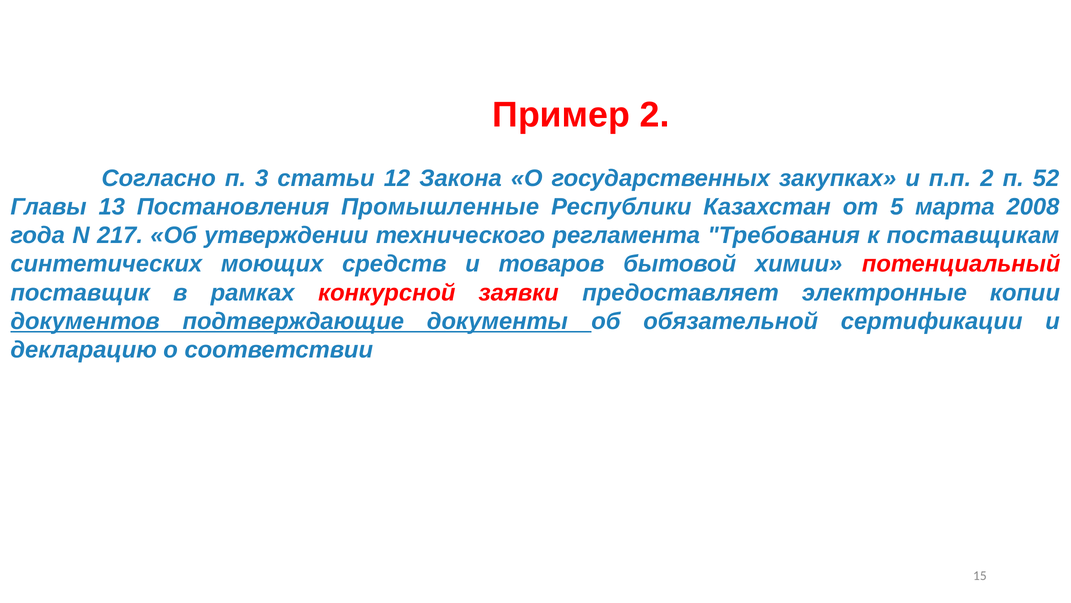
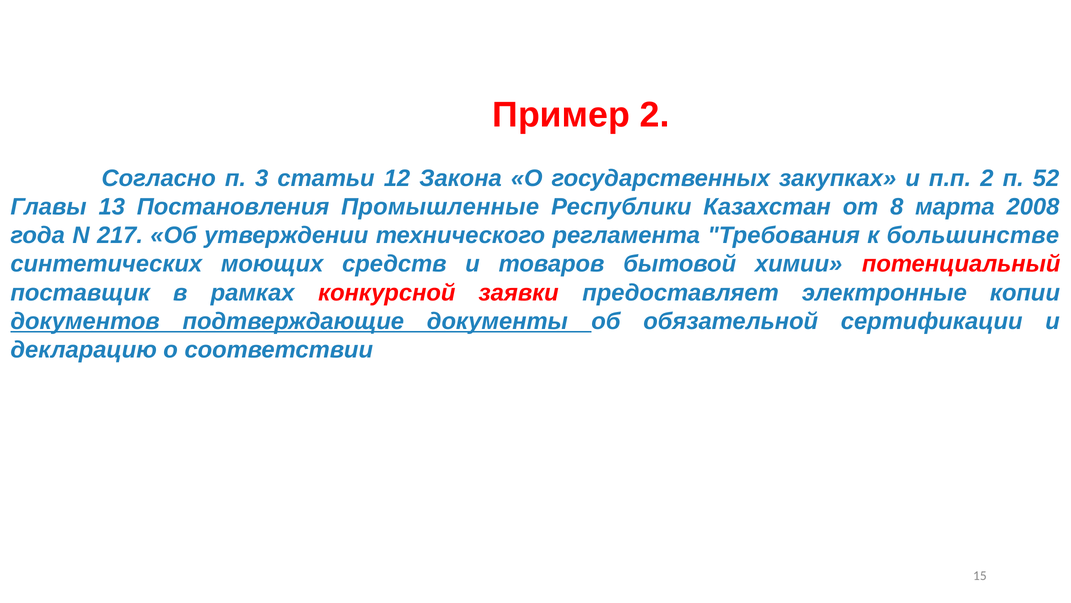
5: 5 -> 8 (897, 207)
поставщикам: поставщикам -> большинстве (973, 235)
